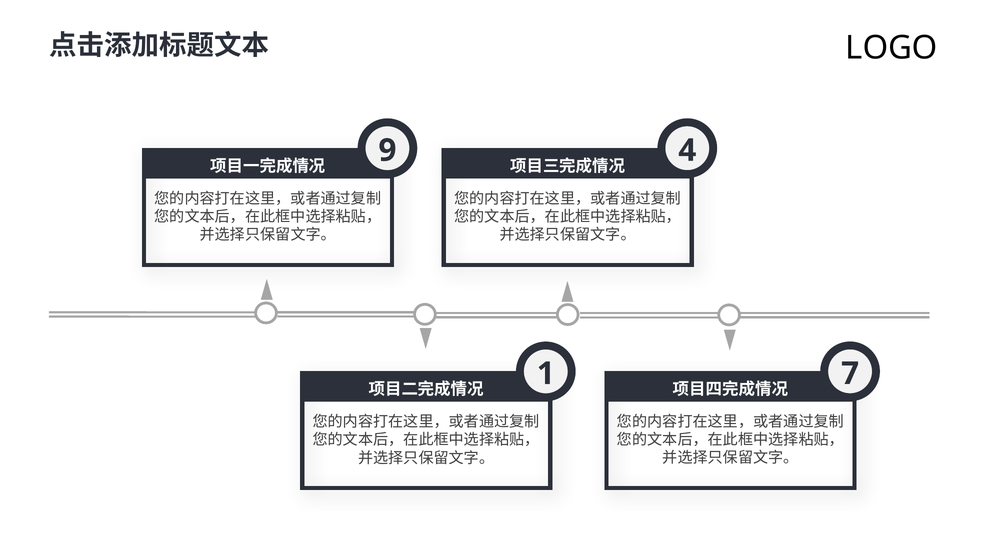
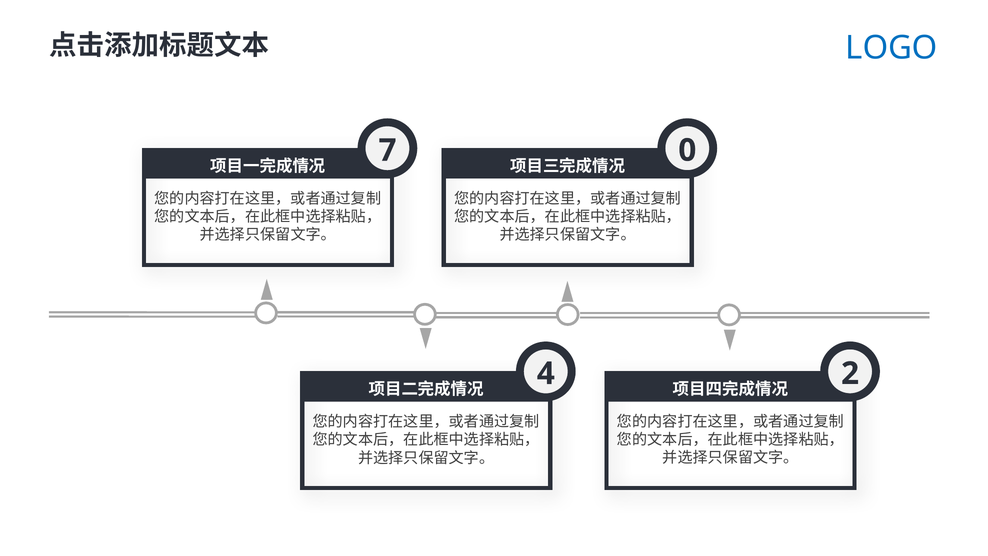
LOGO colour: black -> blue (892, 48)
9: 9 -> 7 (387, 150)
4: 4 -> 0 (687, 150)
1: 1 -> 4 (546, 373)
7: 7 -> 2 (850, 373)
